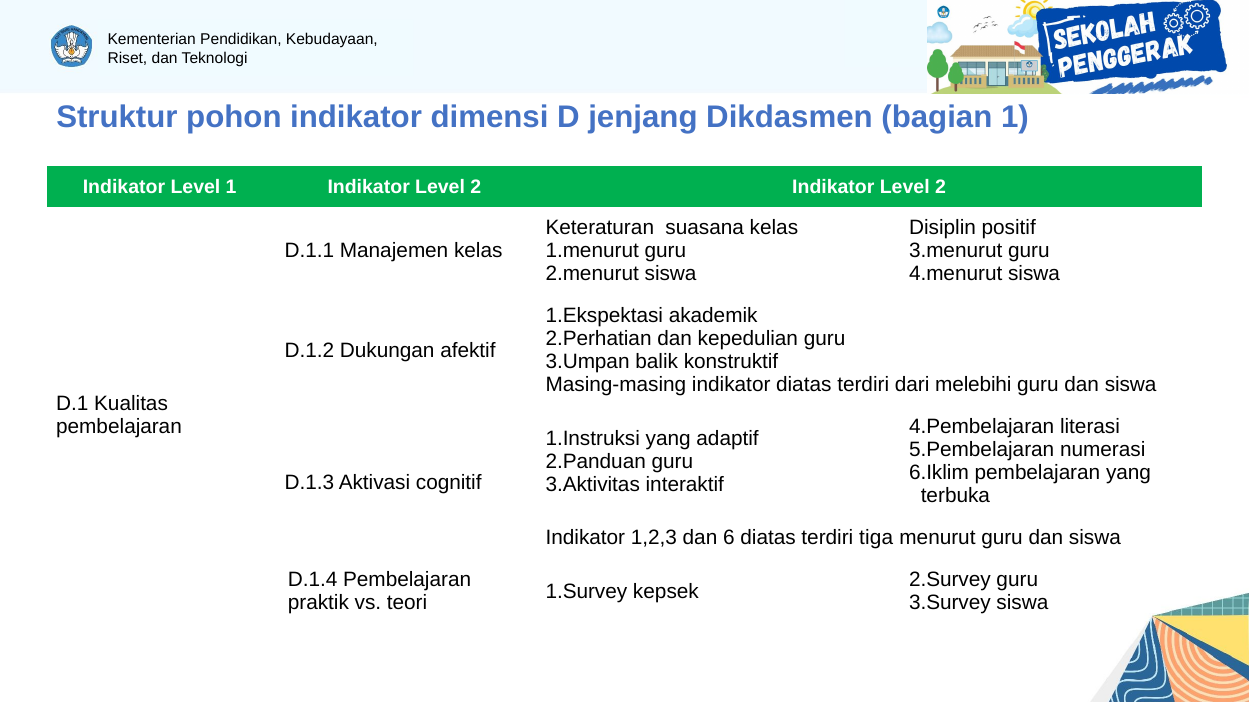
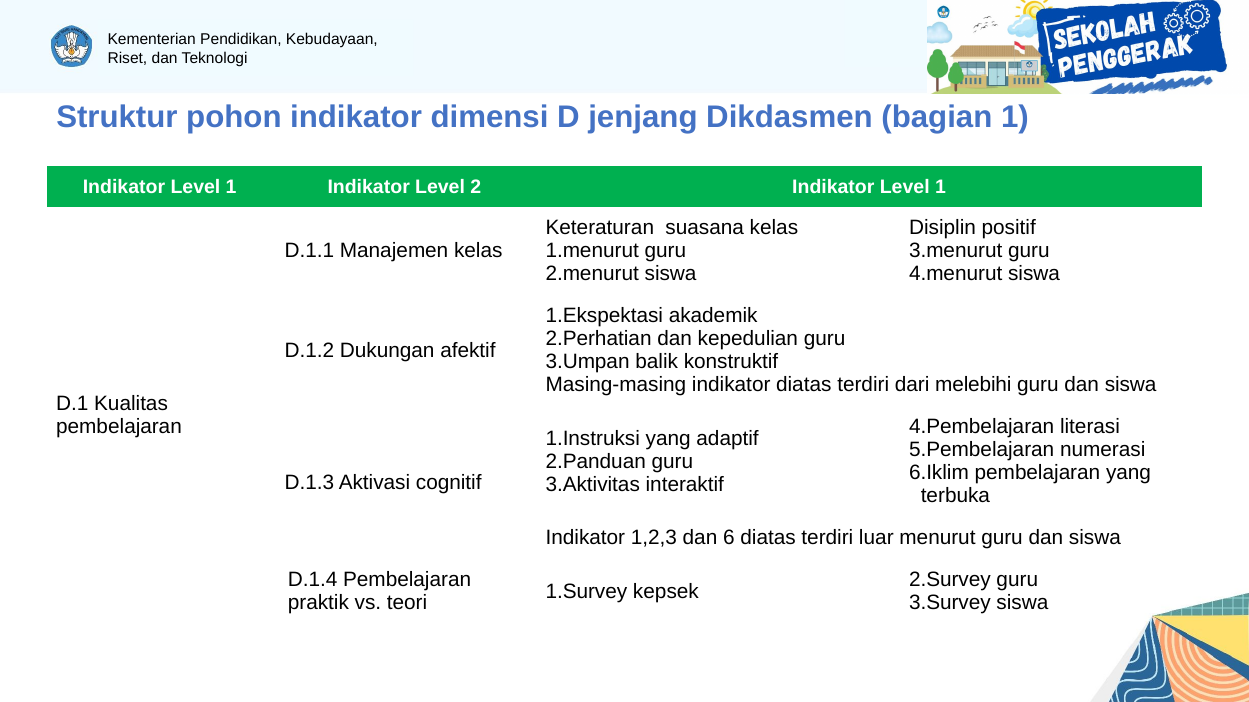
2 Indikator Level 2: 2 -> 1 (940, 187)
tiga: tiga -> luar (876, 538)
